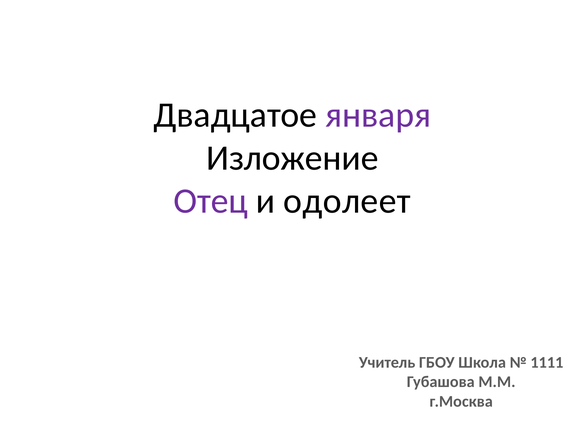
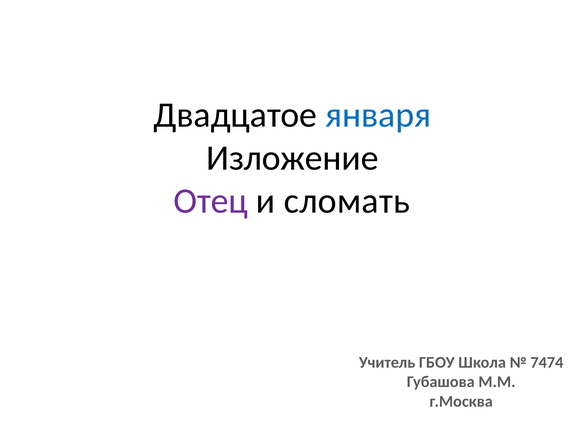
января colour: purple -> blue (378, 115)
одолеет: одолеет -> сломать (347, 201)
1111: 1111 -> 7474 (547, 362)
